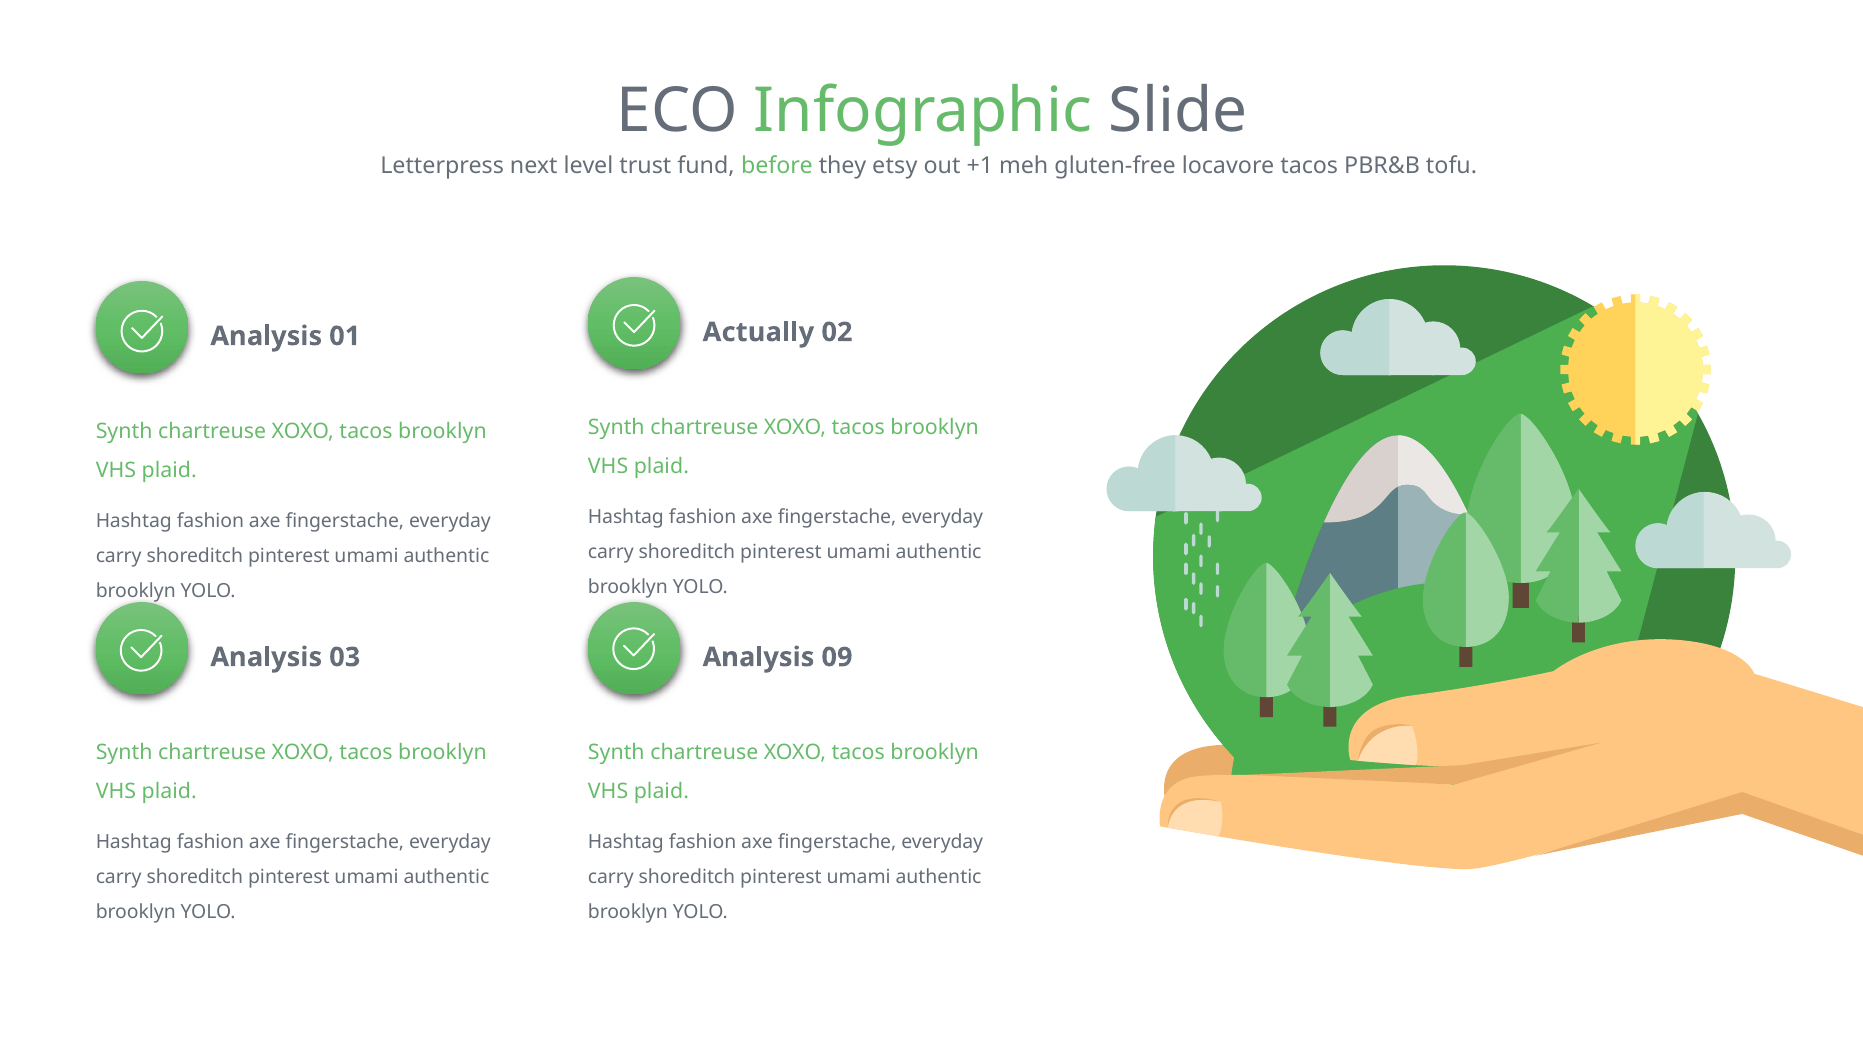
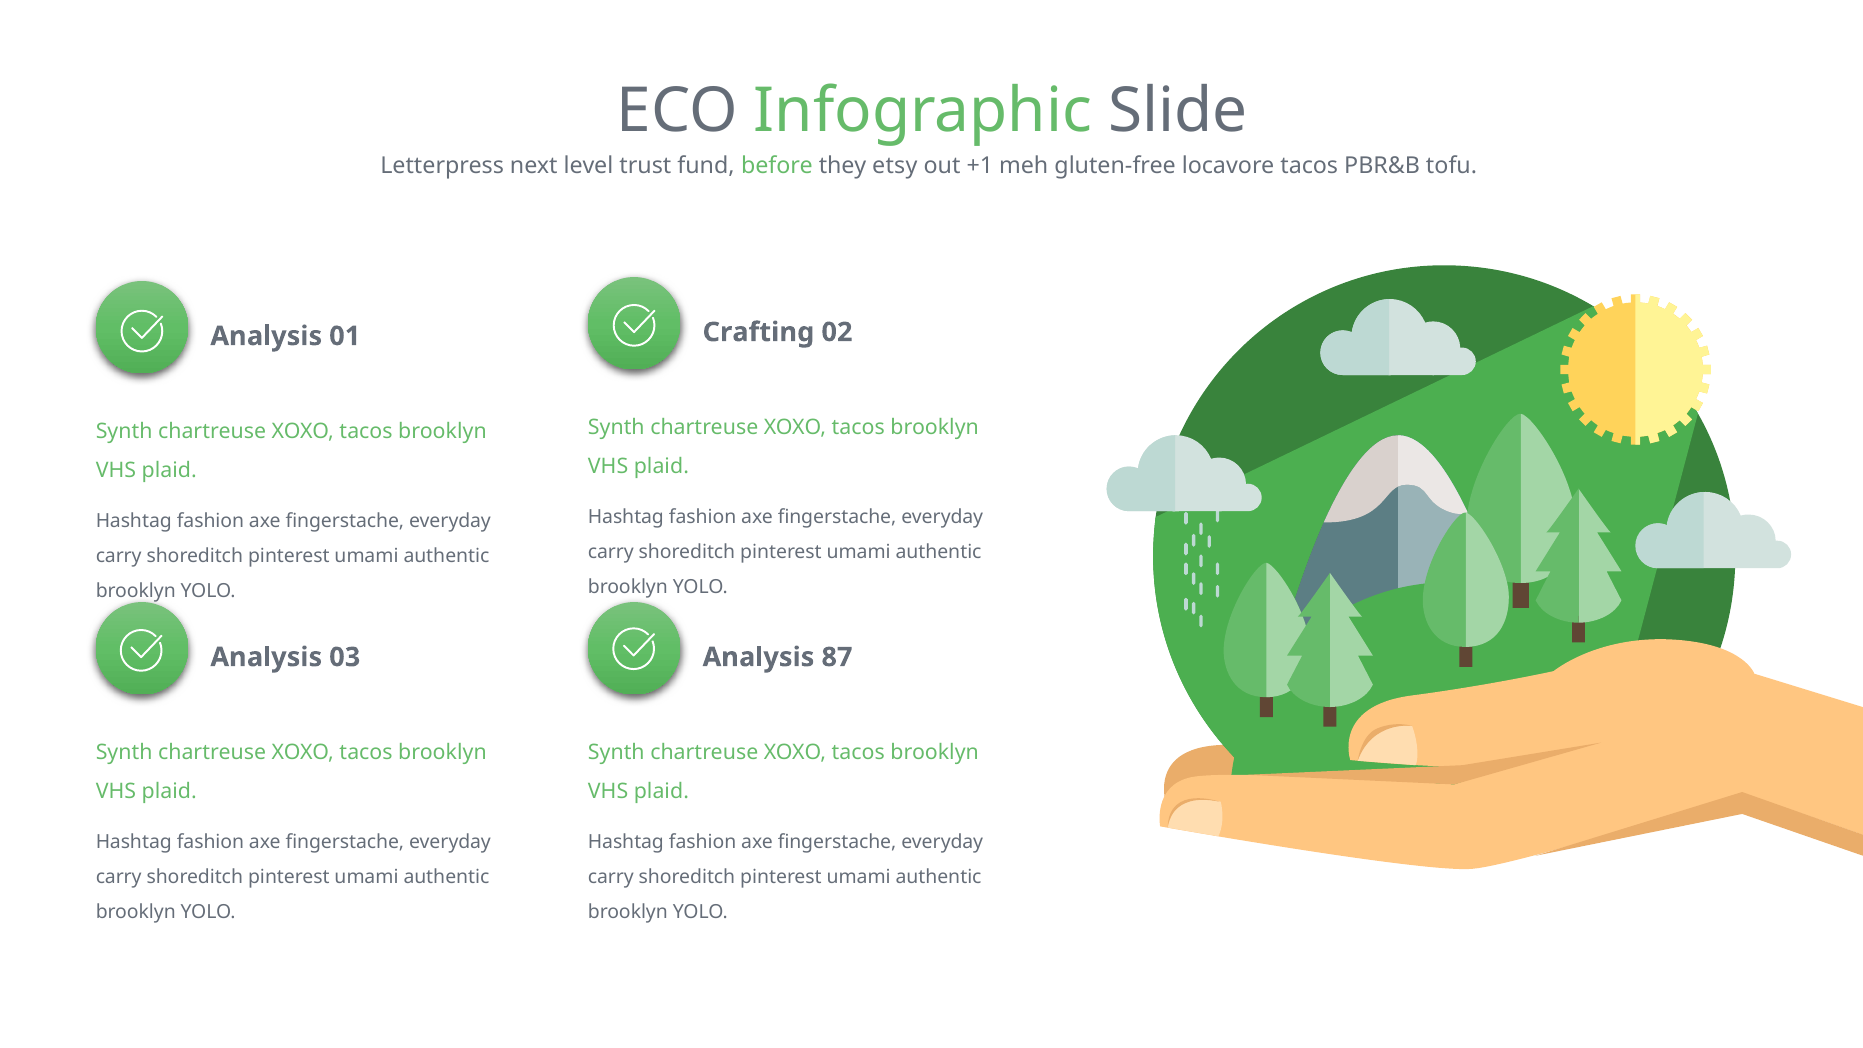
Actually: Actually -> Crafting (758, 332)
09: 09 -> 87 (837, 657)
